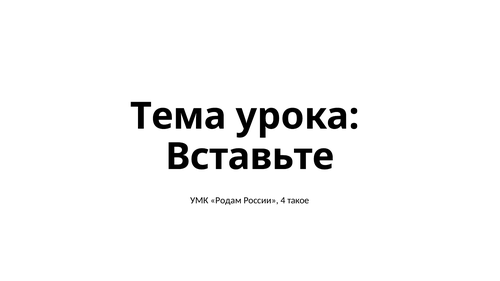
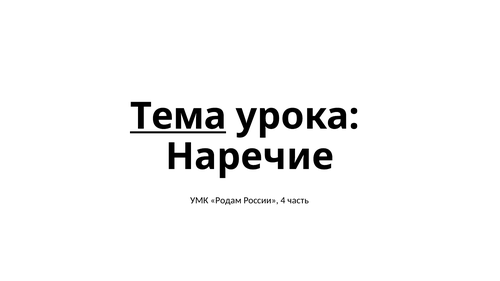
Тема underline: none -> present (178, 116)
Вставьте: Вставьте -> Наречие (250, 157)
такое: такое -> часть (298, 200)
